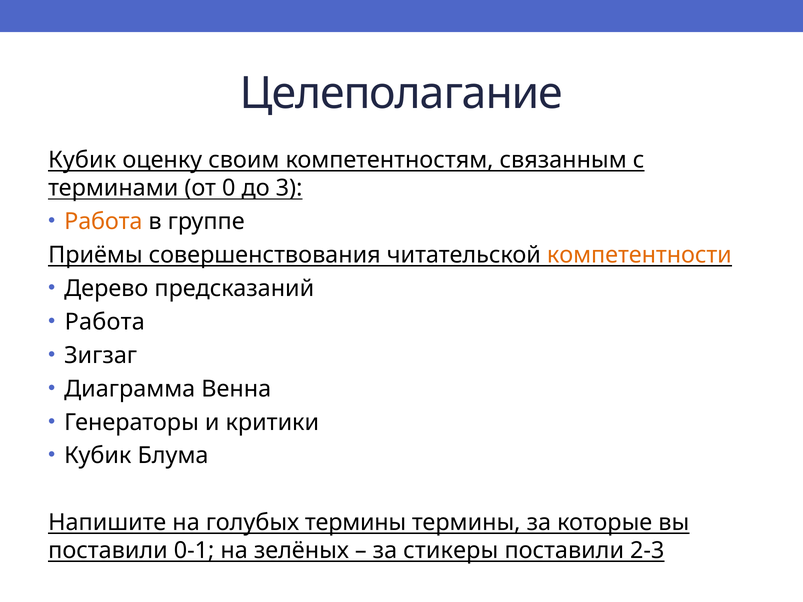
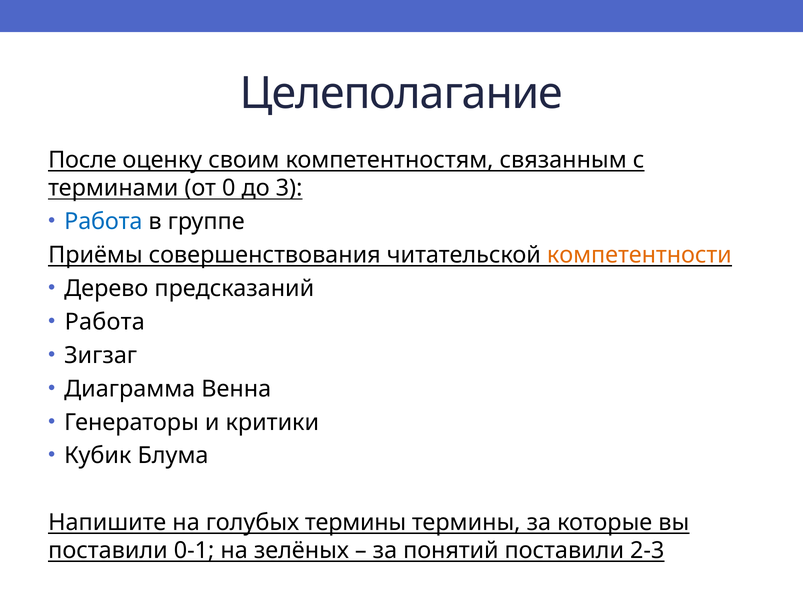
Кубик: Кубик -> После (82, 160)
Работа colour: orange -> blue (103, 222)
стикеры: стикеры -> понятий (451, 551)
